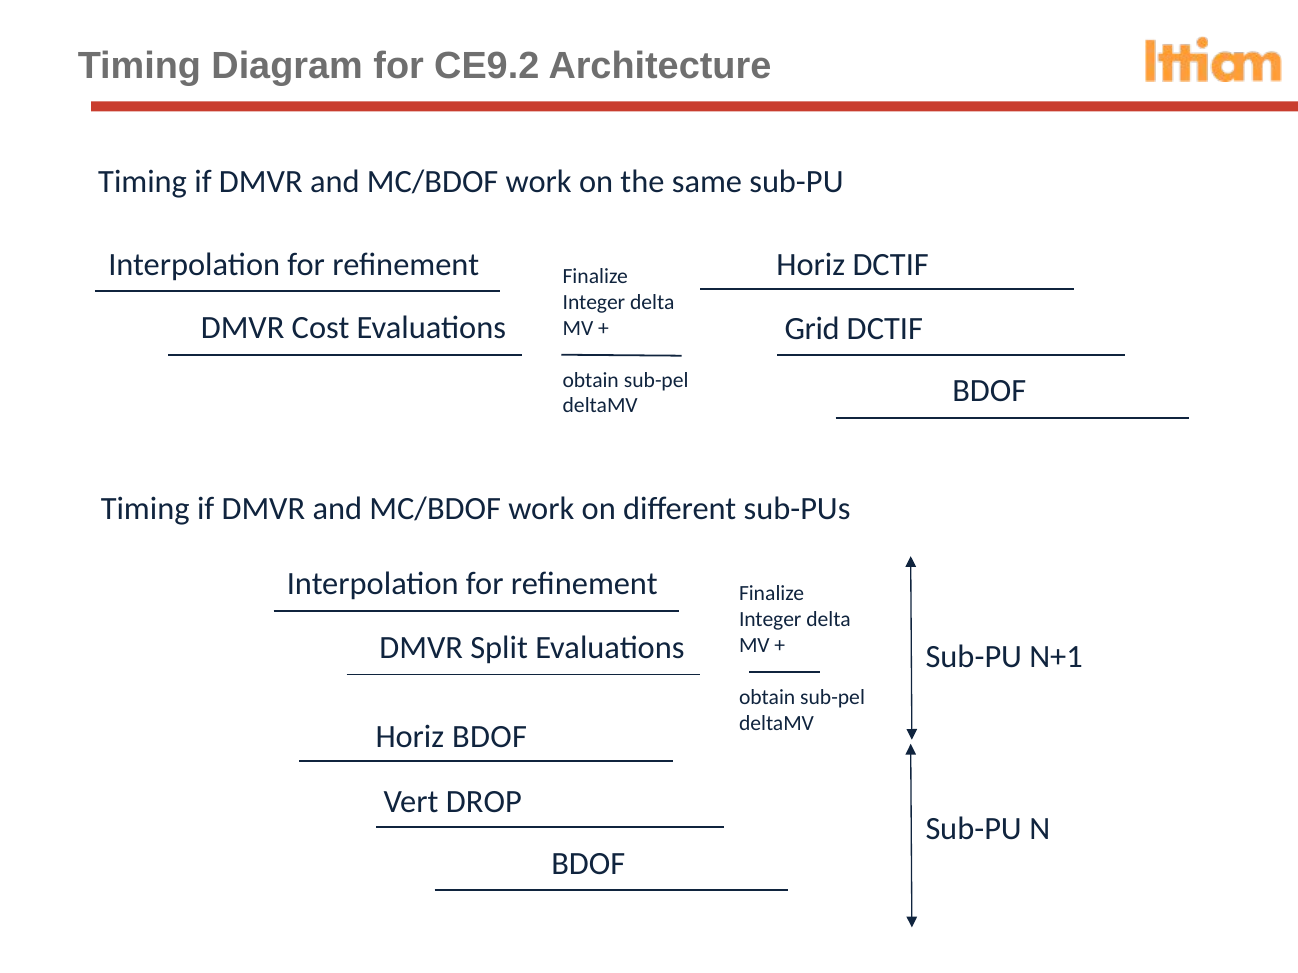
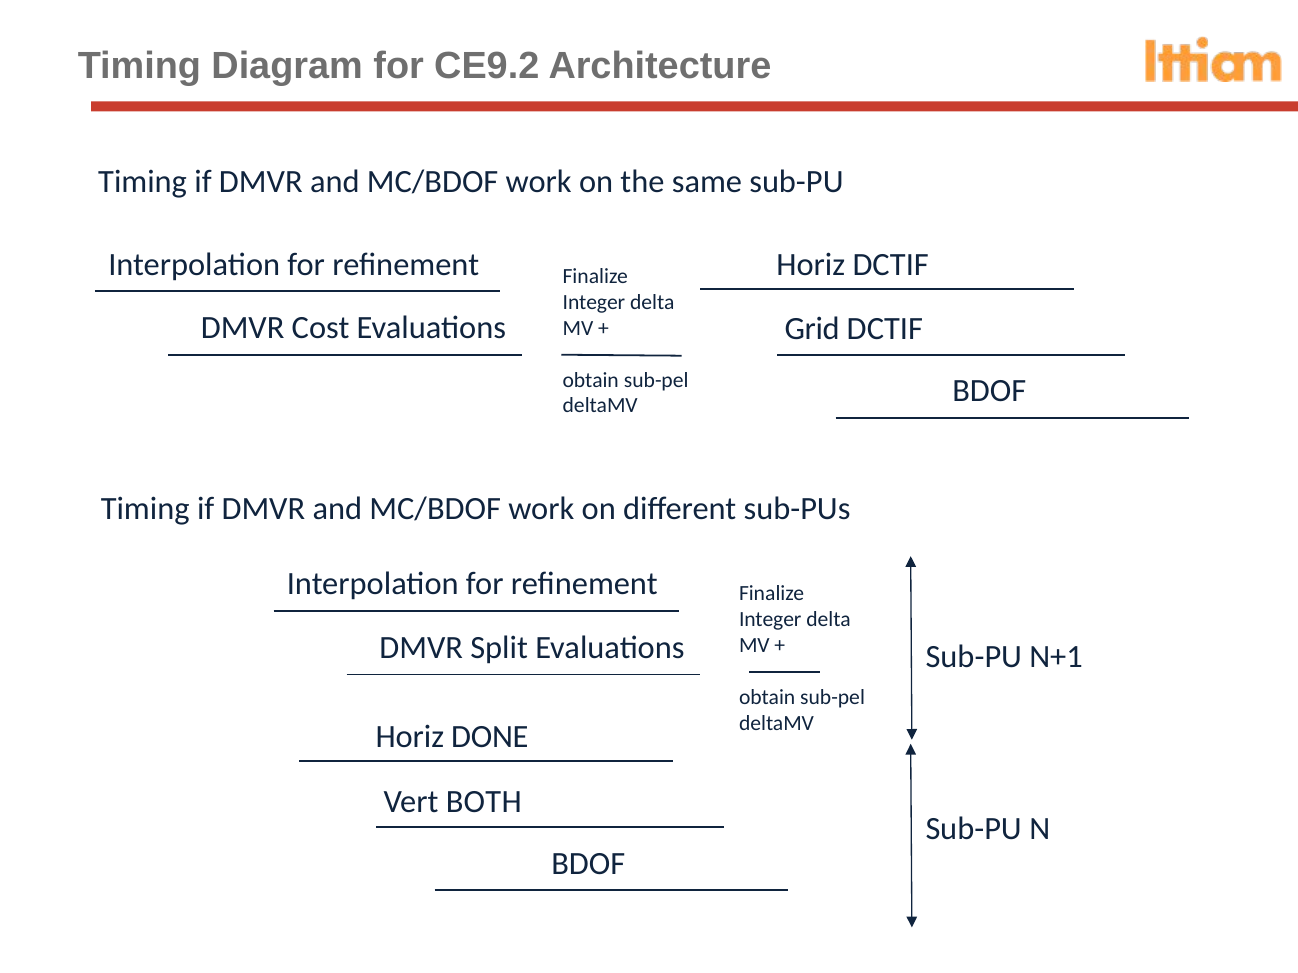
Horiz BDOF: BDOF -> DONE (490, 737)
DROP: DROP -> BOTH (484, 802)
